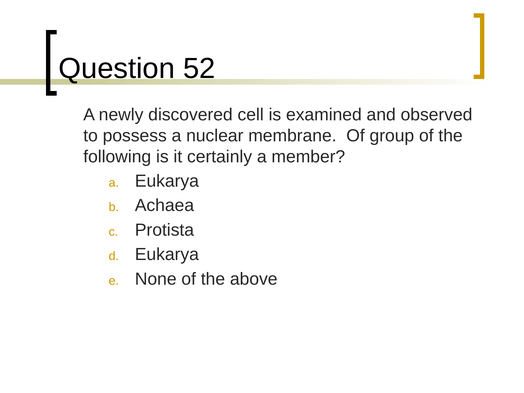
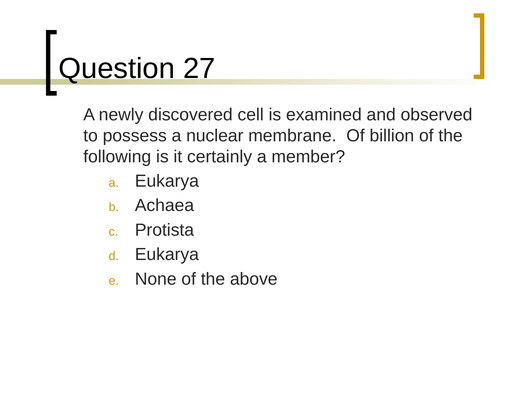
52: 52 -> 27 (199, 68)
group: group -> billion (392, 136)
